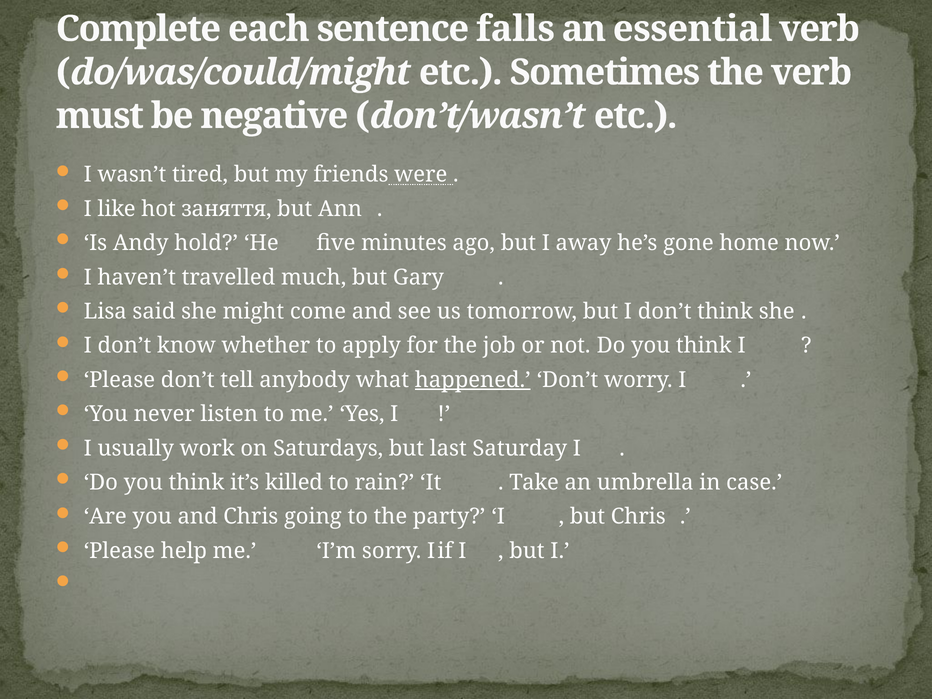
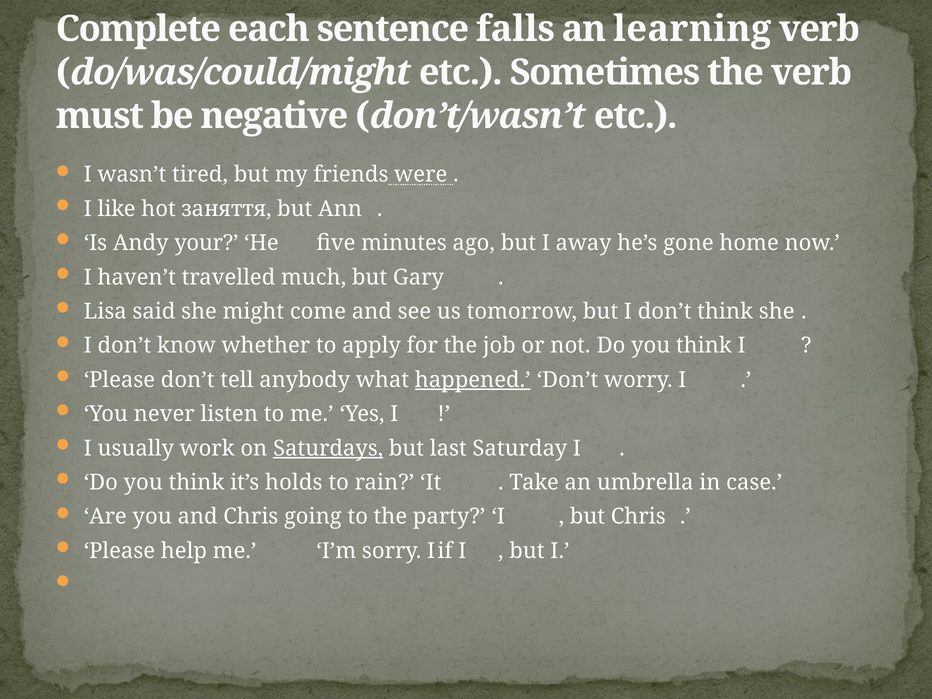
essential: essential -> learning (692, 29)
hold: hold -> your (206, 243)
Saturdays underline: none -> present (328, 448)
killed: killed -> holds (294, 482)
